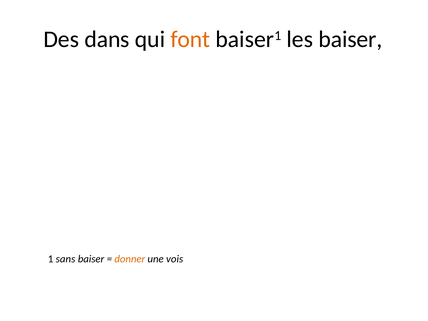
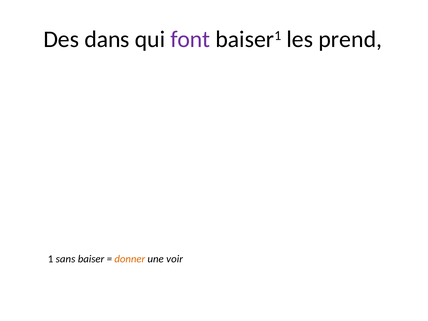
font colour: orange -> purple (190, 39)
les baiser: baiser -> prend (350, 39)
vois: vois -> voir (175, 259)
